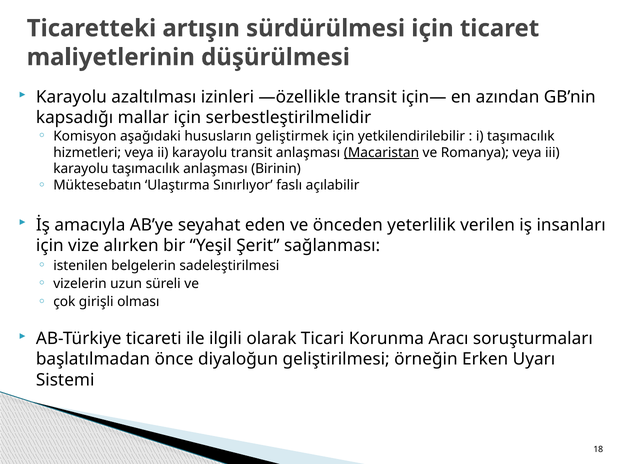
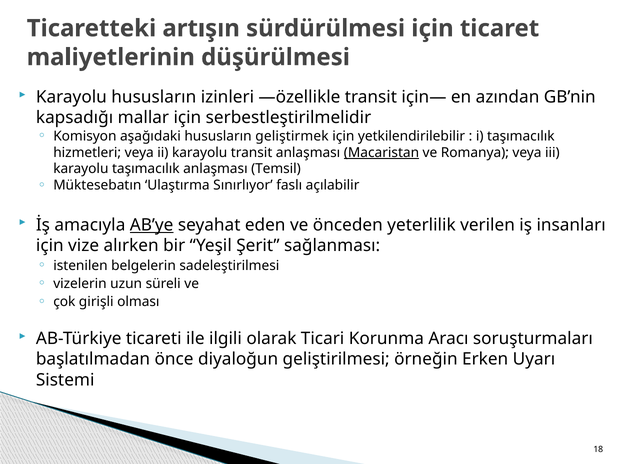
Karayolu azaltılması: azaltılması -> hususların (154, 97)
Birinin: Birinin -> Temsil (276, 169)
AB’ye underline: none -> present (152, 225)
